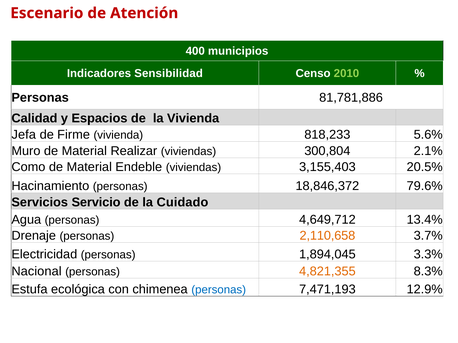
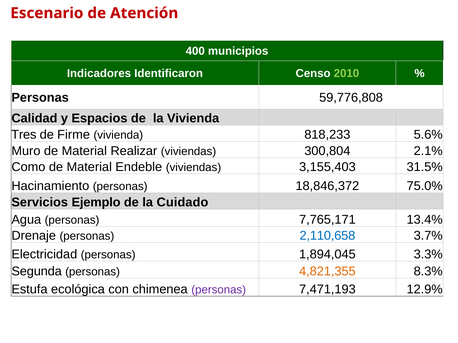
Sensibilidad: Sensibilidad -> Identificaron (169, 73)
81,781,886: 81,781,886 -> 59,776,808 (351, 98)
Jefa: Jefa -> Tres (24, 135)
20.5%: 20.5% -> 31.5% (425, 167)
79.6%: 79.6% -> 75.0% (425, 186)
Servicio: Servicio -> Ejemplo (96, 202)
4,649,712: 4,649,712 -> 7,765,171 (327, 220)
2,110,658 colour: orange -> blue (327, 236)
Nacional: Nacional -> Segunda (37, 272)
personas colour: blue -> purple (219, 290)
